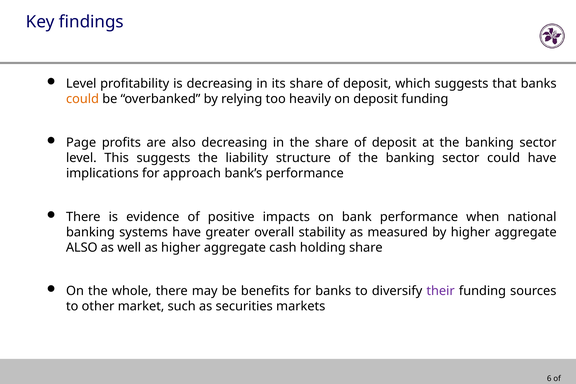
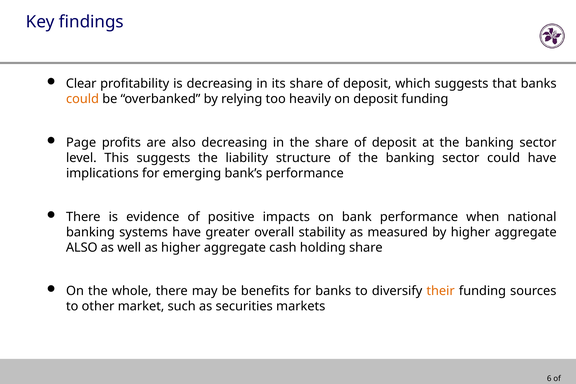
Level: Level -> Clear (81, 84)
approach: approach -> emerging (192, 173)
their colour: purple -> orange (441, 291)
